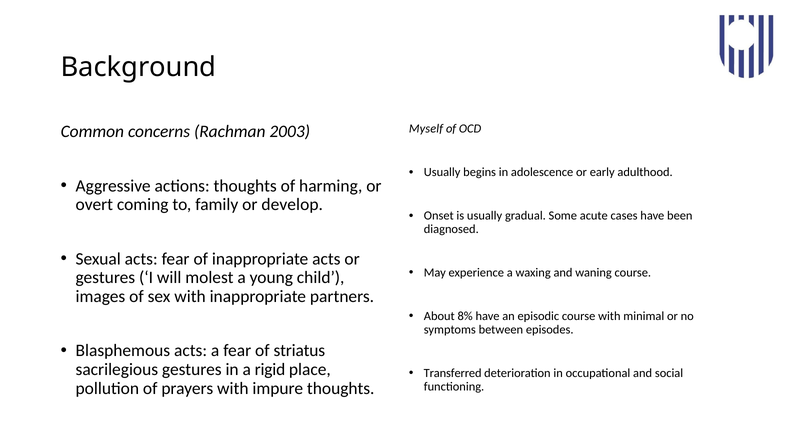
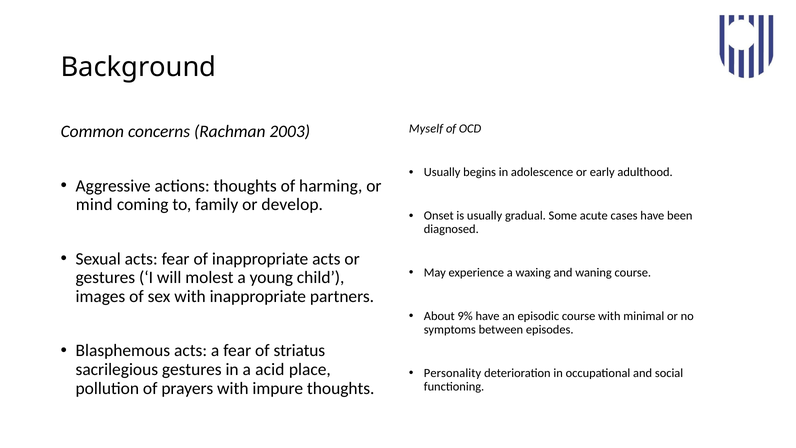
overt: overt -> mind (94, 204)
8%: 8% -> 9% (465, 316)
rigid: rigid -> acid (270, 369)
Transferred: Transferred -> Personality (453, 373)
